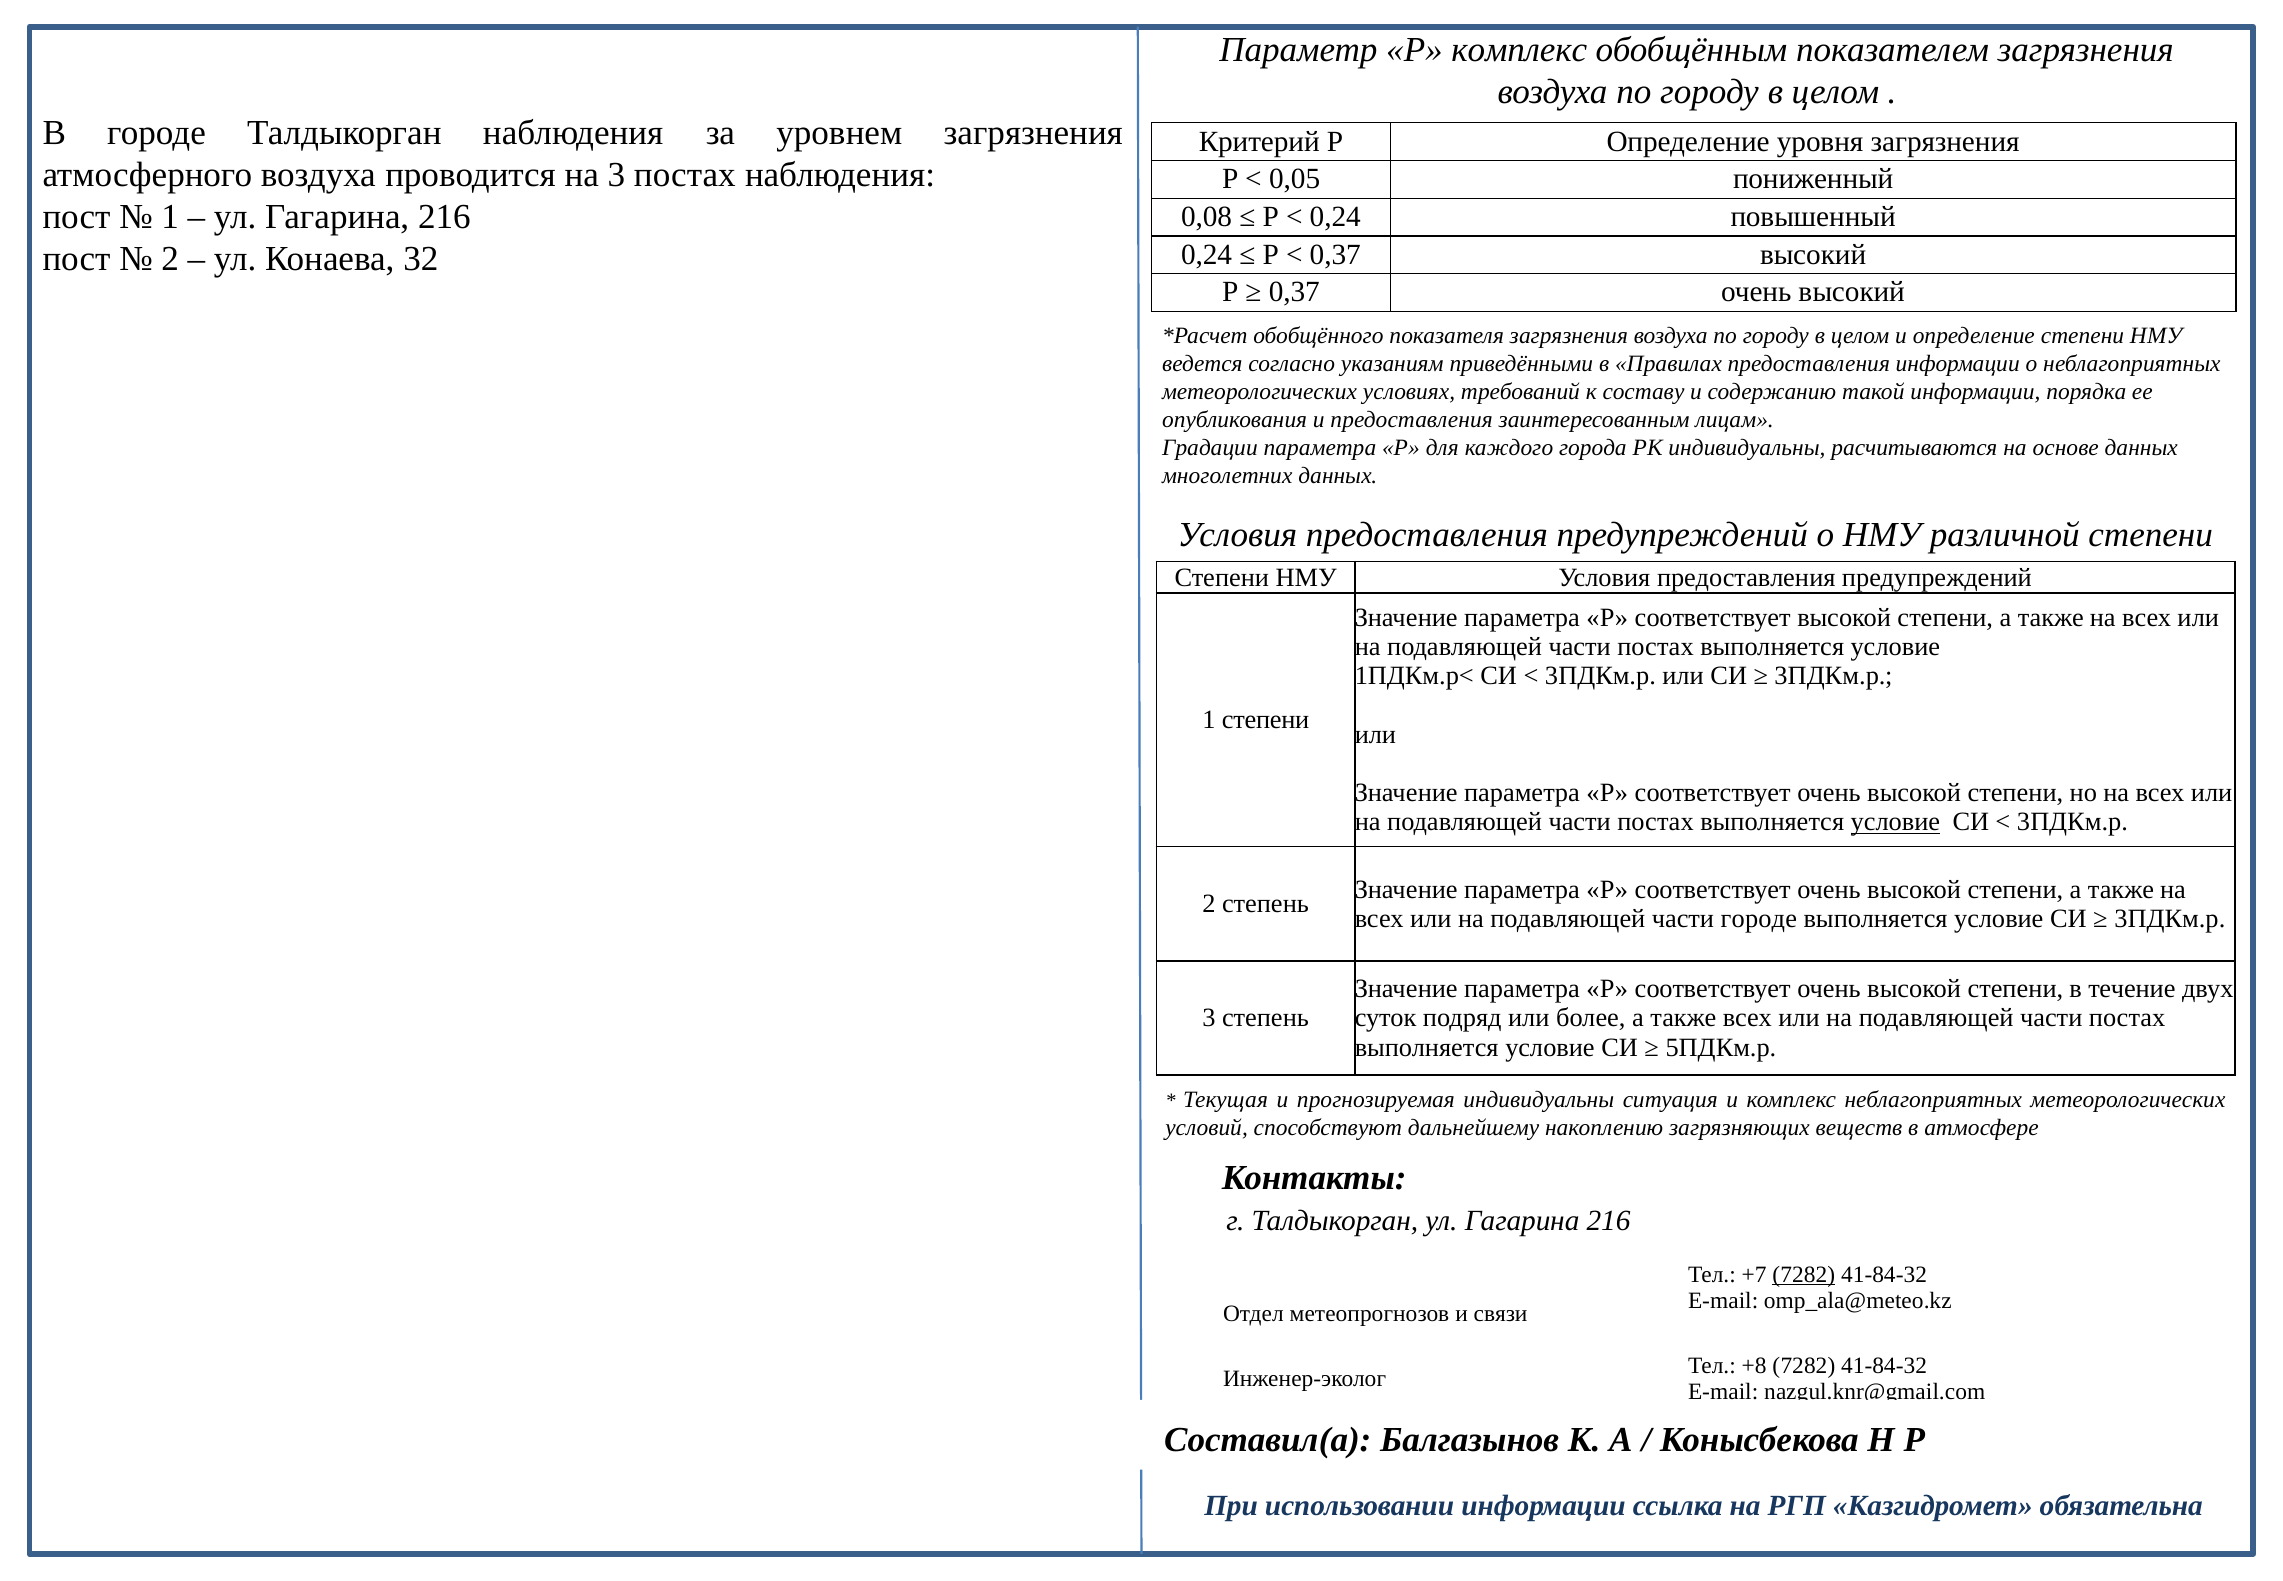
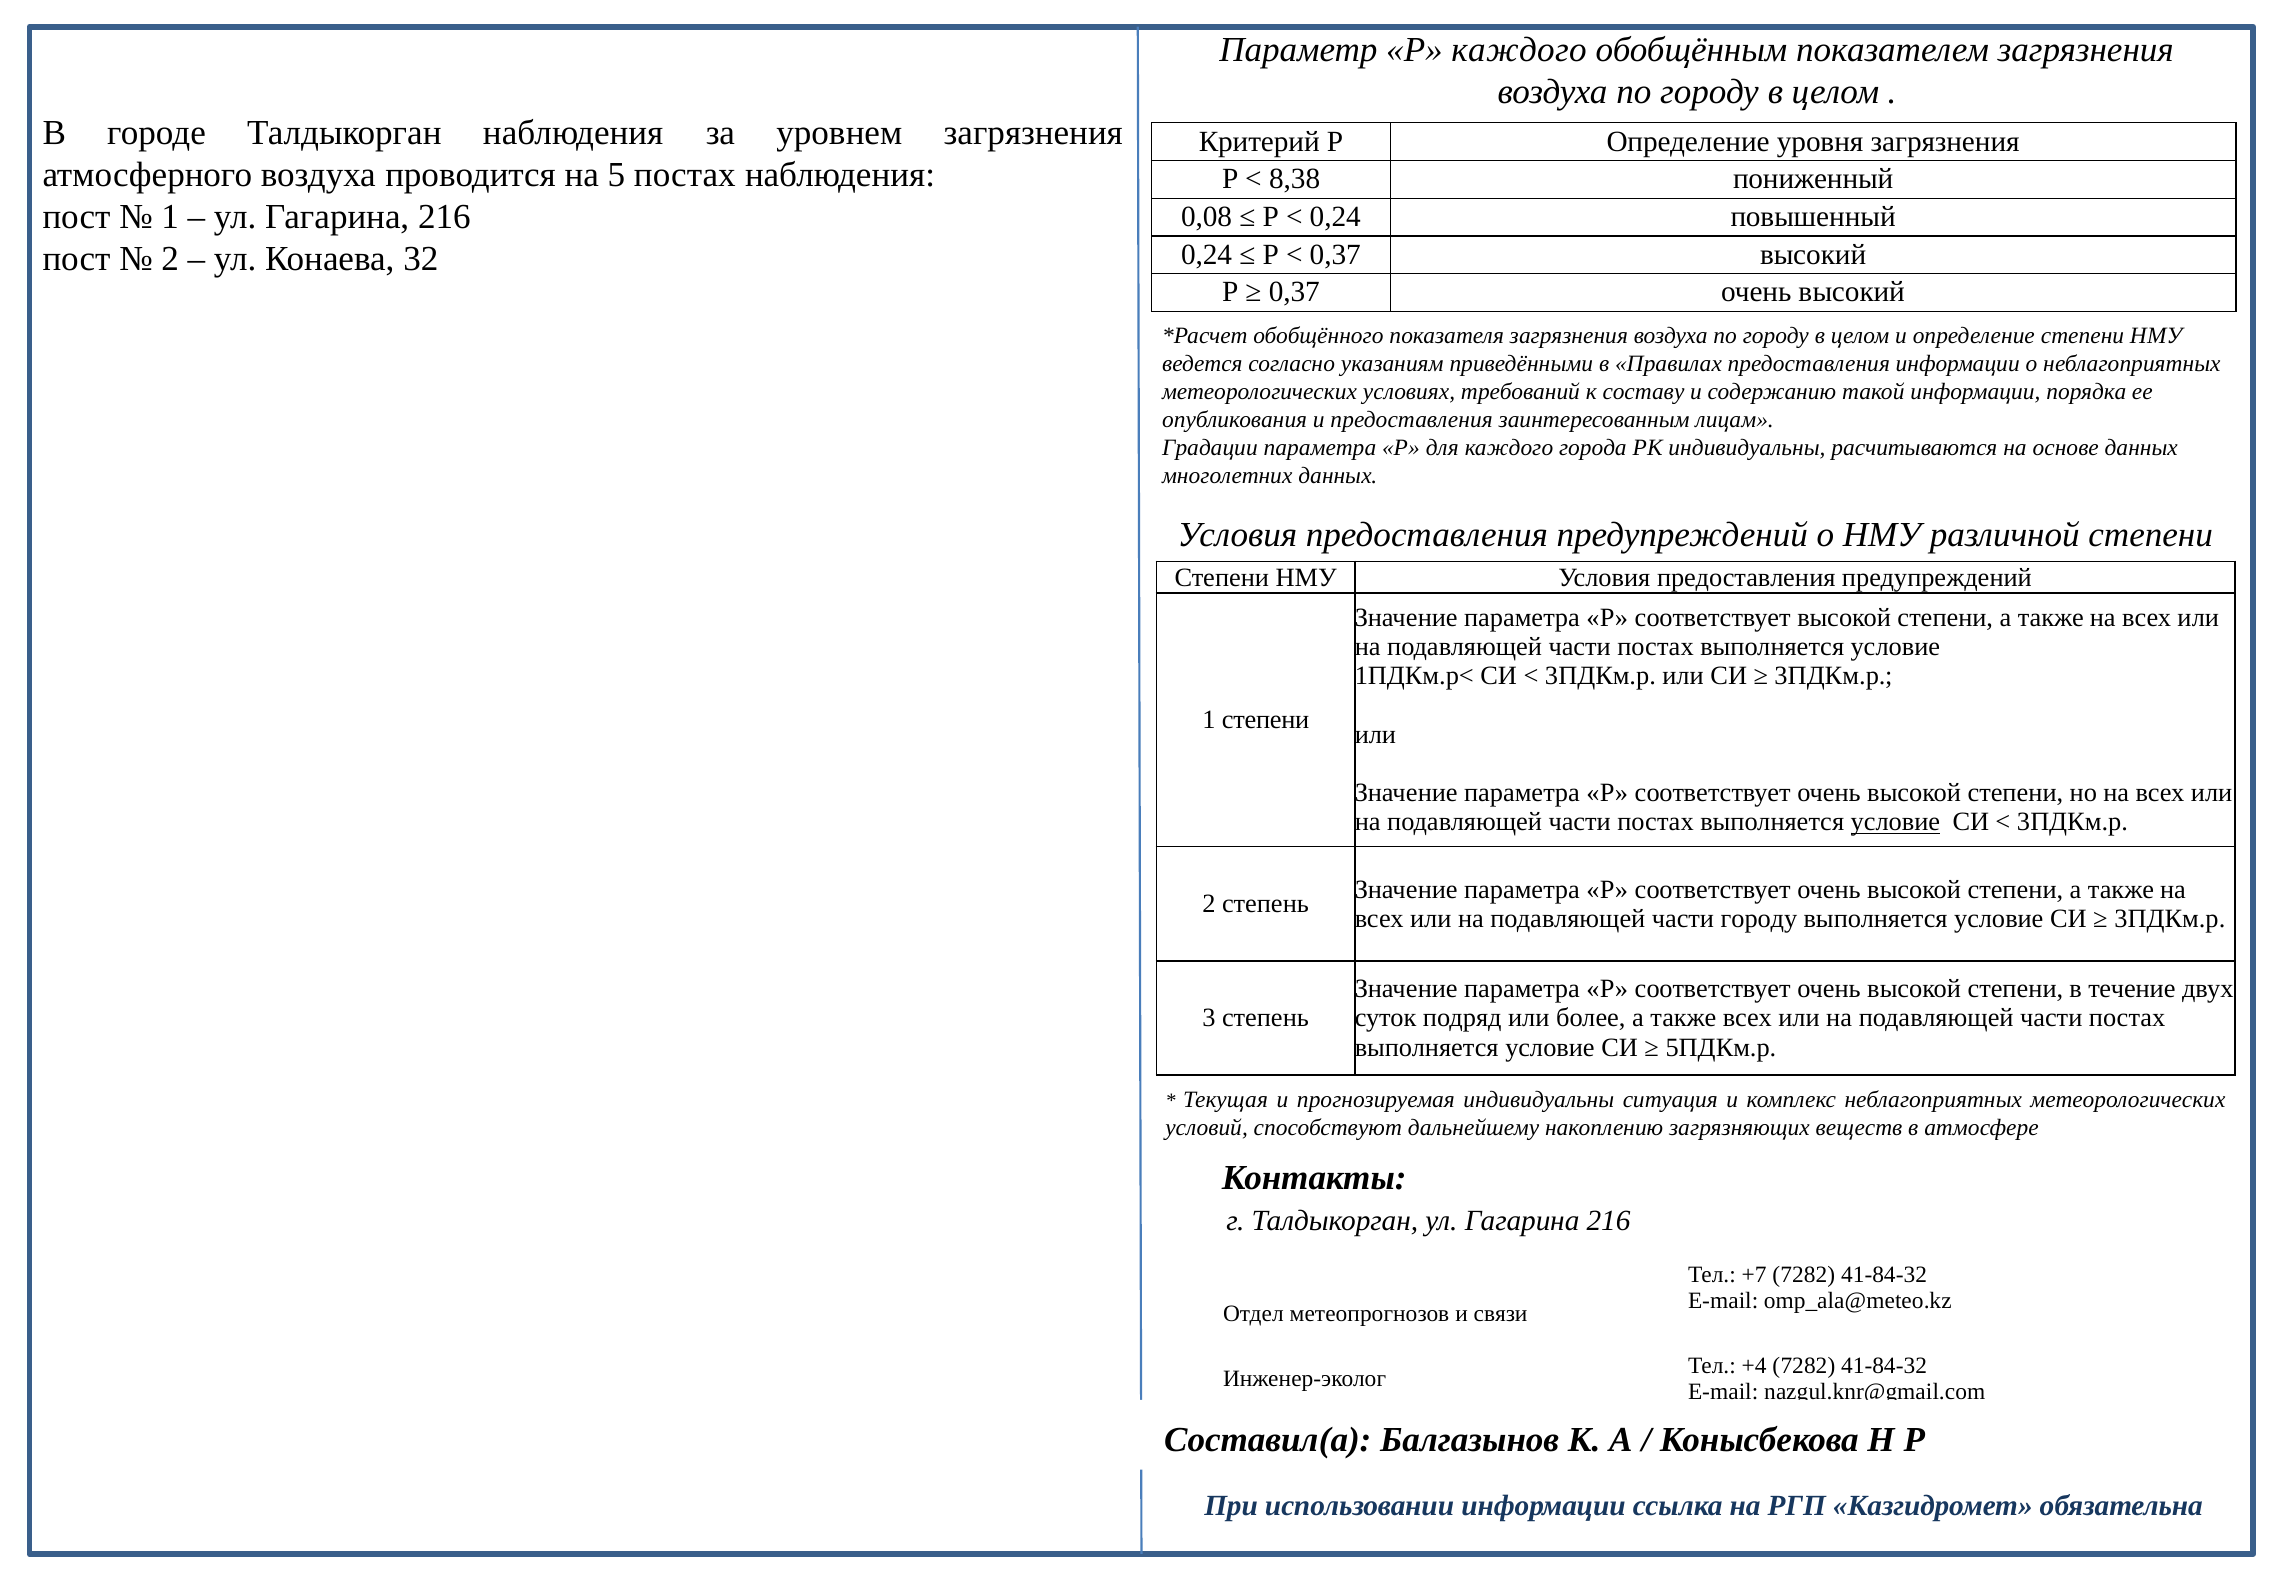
Р комплекс: комплекс -> каждого (1519, 50)
на 3: 3 -> 5 (616, 175)
0,05: 0,05 -> 8,38 (1295, 179)
части городе: городе -> городу (1759, 918)
7282 underline: present -> none (1804, 1274)
+8: +8 -> +4 (1754, 1365)
